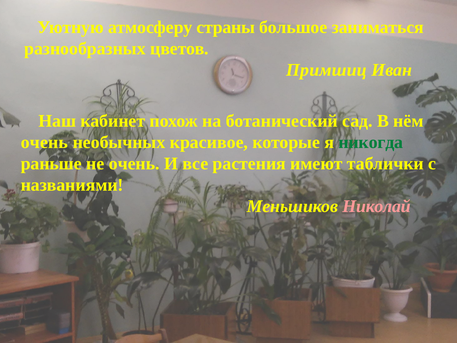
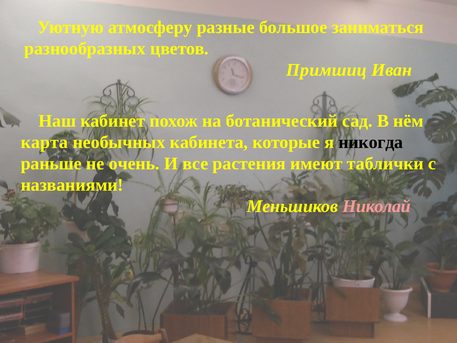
страны: страны -> разные (226, 27)
очень: очень -> карта (44, 142)
красивое: красивое -> кабинета (209, 142)
никогда colour: green -> black (371, 142)
